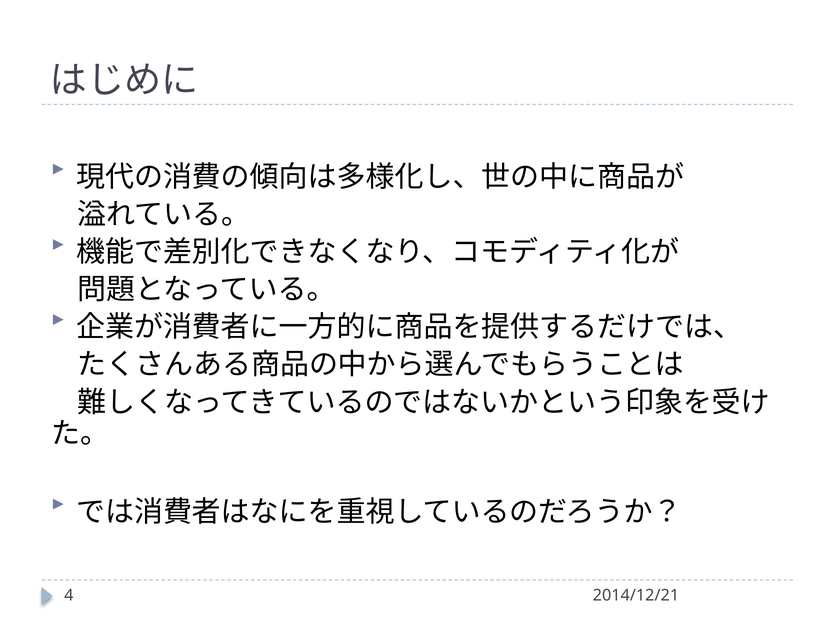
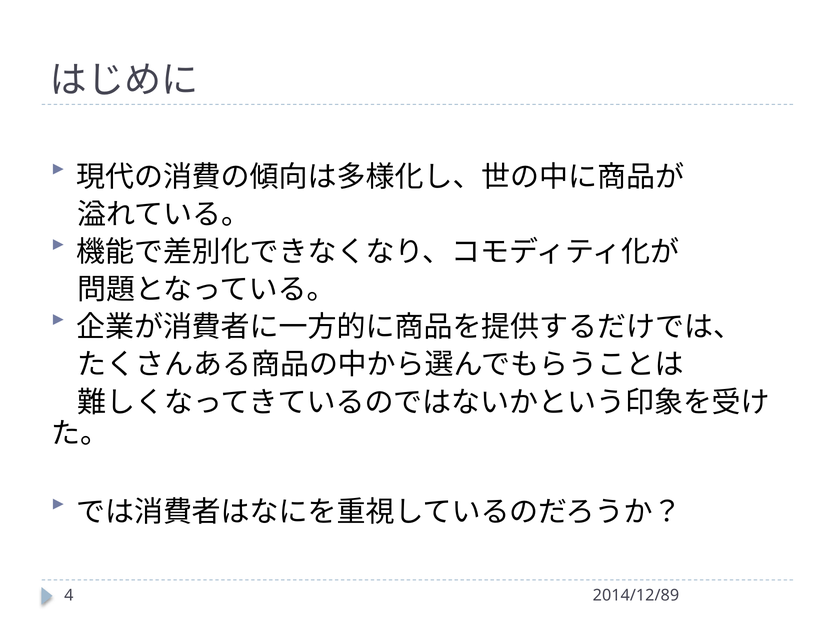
2014/12/21: 2014/12/21 -> 2014/12/89 (636, 595)
